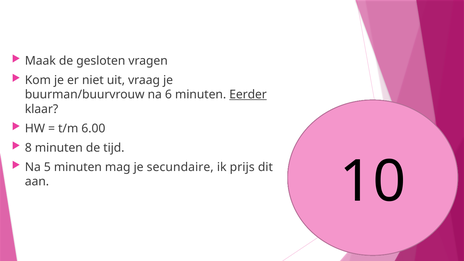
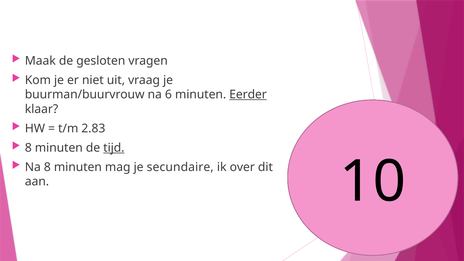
6.00: 6.00 -> 2.83 (93, 128)
tijd underline: none -> present (114, 148)
Na 5: 5 -> 8 (47, 167)
prijs: prijs -> over (242, 167)
